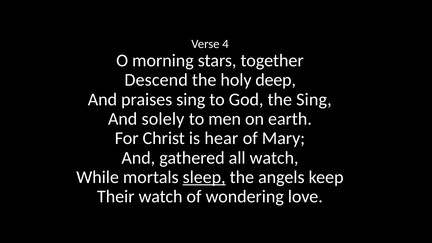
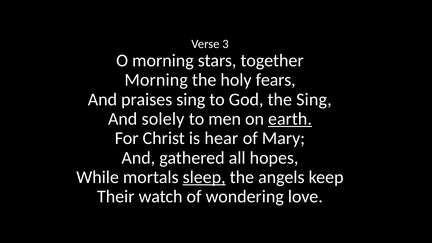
4: 4 -> 3 (226, 44)
Descend: Descend -> Morning (156, 80)
deep: deep -> fears (276, 80)
earth underline: none -> present (290, 119)
all watch: watch -> hopes (274, 158)
